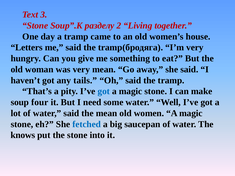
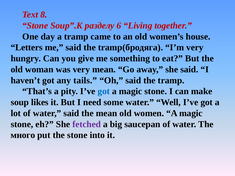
3: 3 -> 8 (44, 15)
2: 2 -> 6 (119, 26)
four: four -> likes (40, 102)
fetched colour: blue -> purple (87, 124)
knows: knows -> много (23, 135)
